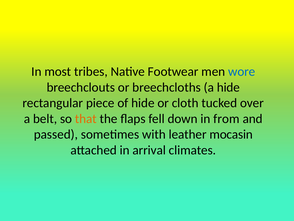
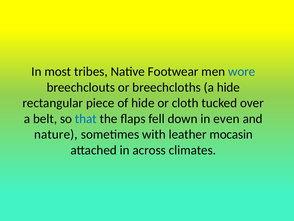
that colour: orange -> blue (86, 118)
from: from -> even (226, 118)
passed: passed -> nature (56, 134)
arrival: arrival -> across (149, 150)
